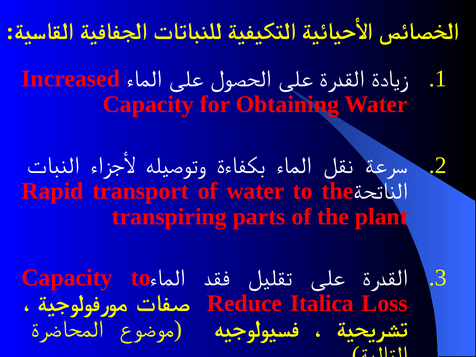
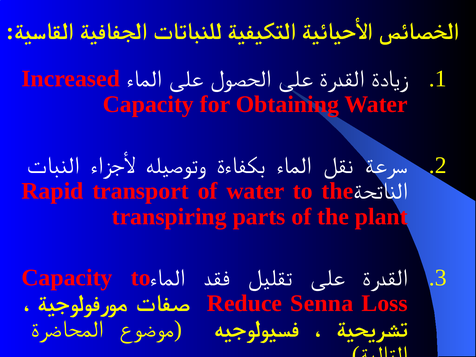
Italica: Italica -> Senna (322, 303)
